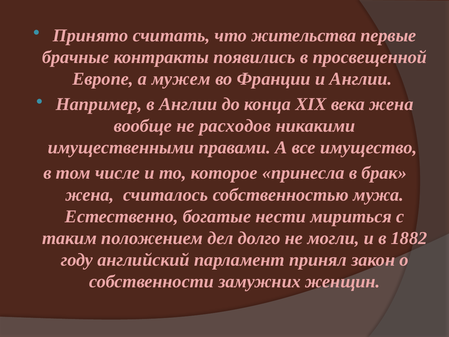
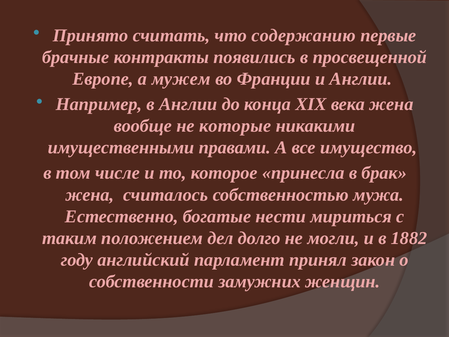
жительства: жительства -> содержанию (304, 35)
расходов: расходов -> которые (235, 126)
